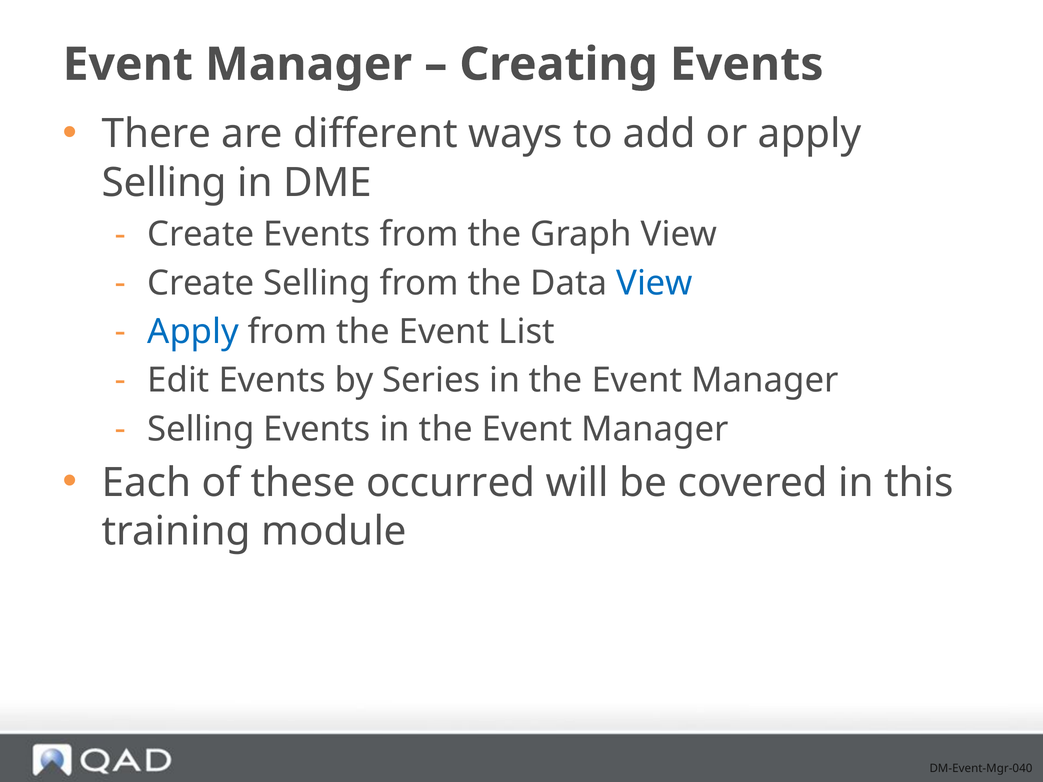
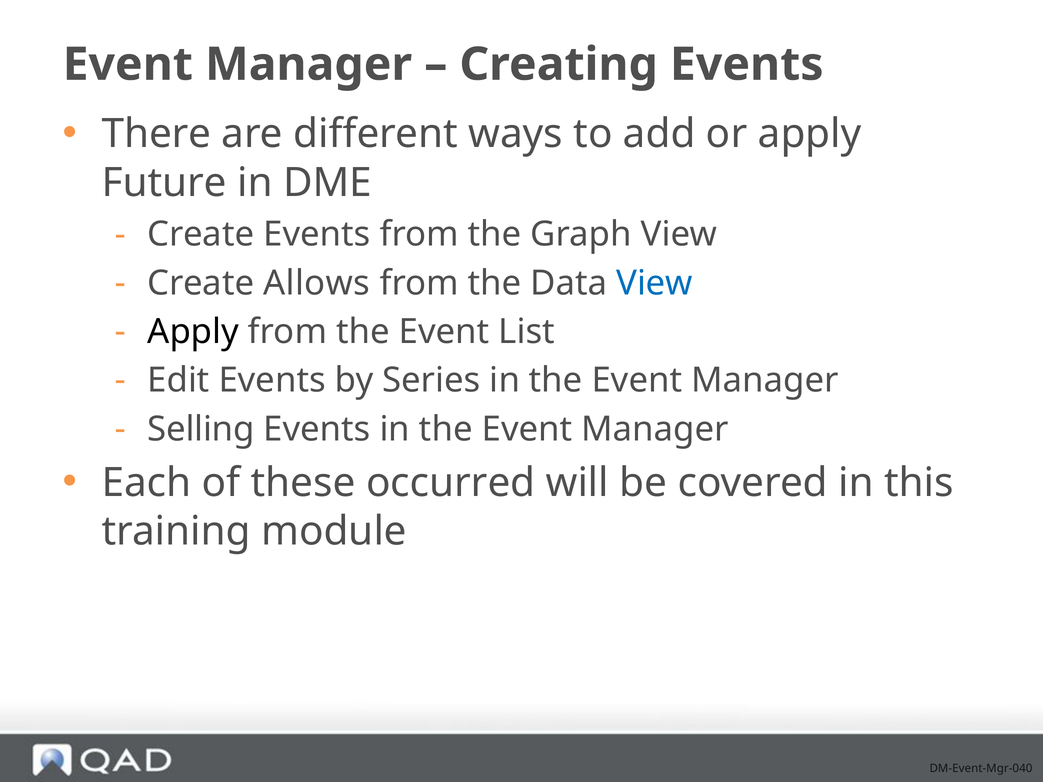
Selling: Selling -> Future (164, 183)
Create Selling: Selling -> Allows (317, 283)
Apply colour: blue -> black (193, 332)
